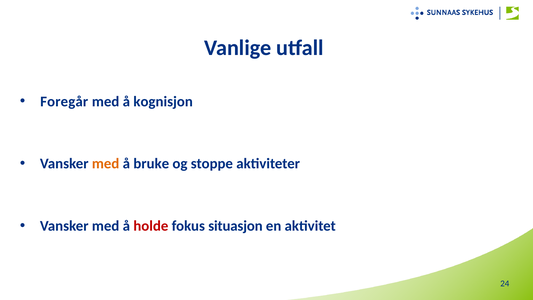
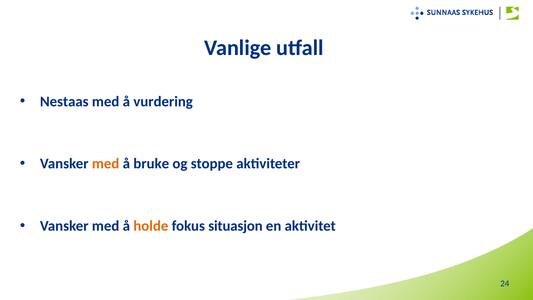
Foregår: Foregår -> Nestaas (64, 101)
kognisjon: kognisjon -> vurdering (163, 101)
holde colour: red -> orange (151, 226)
